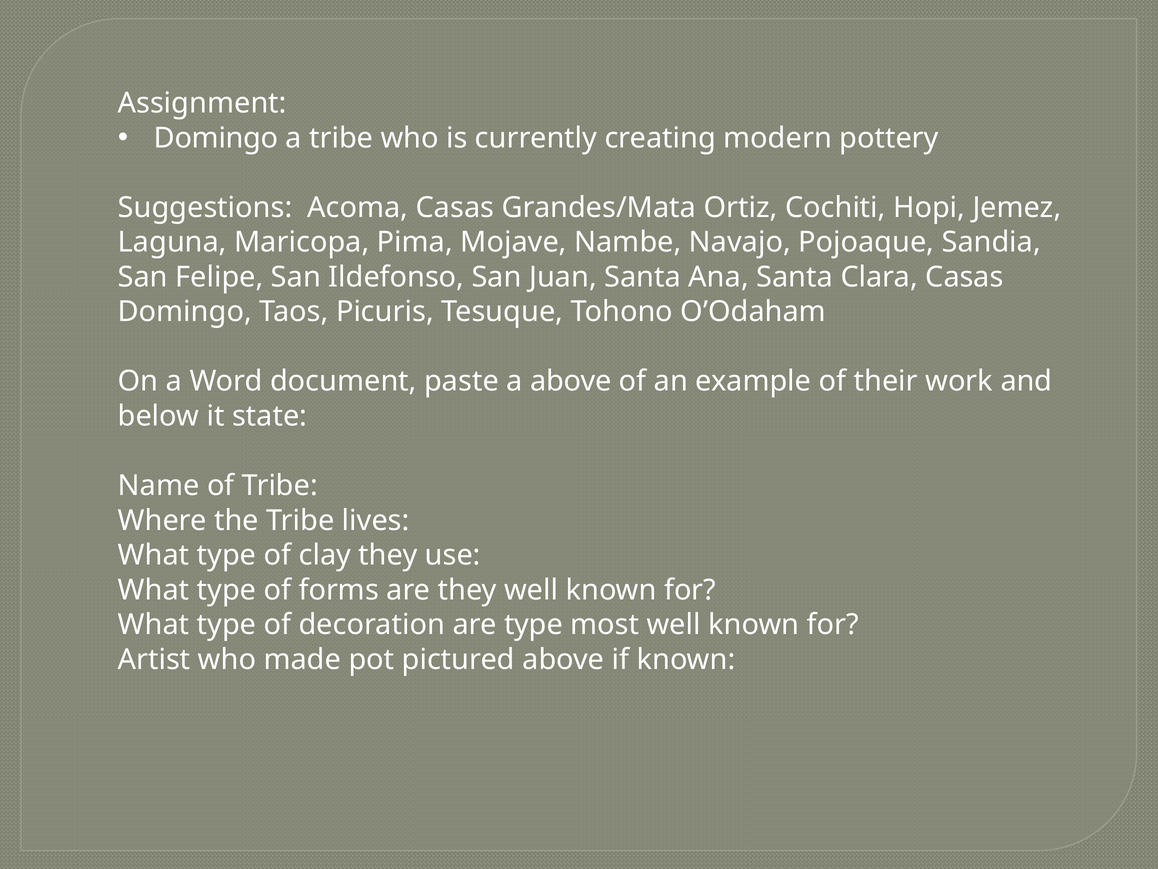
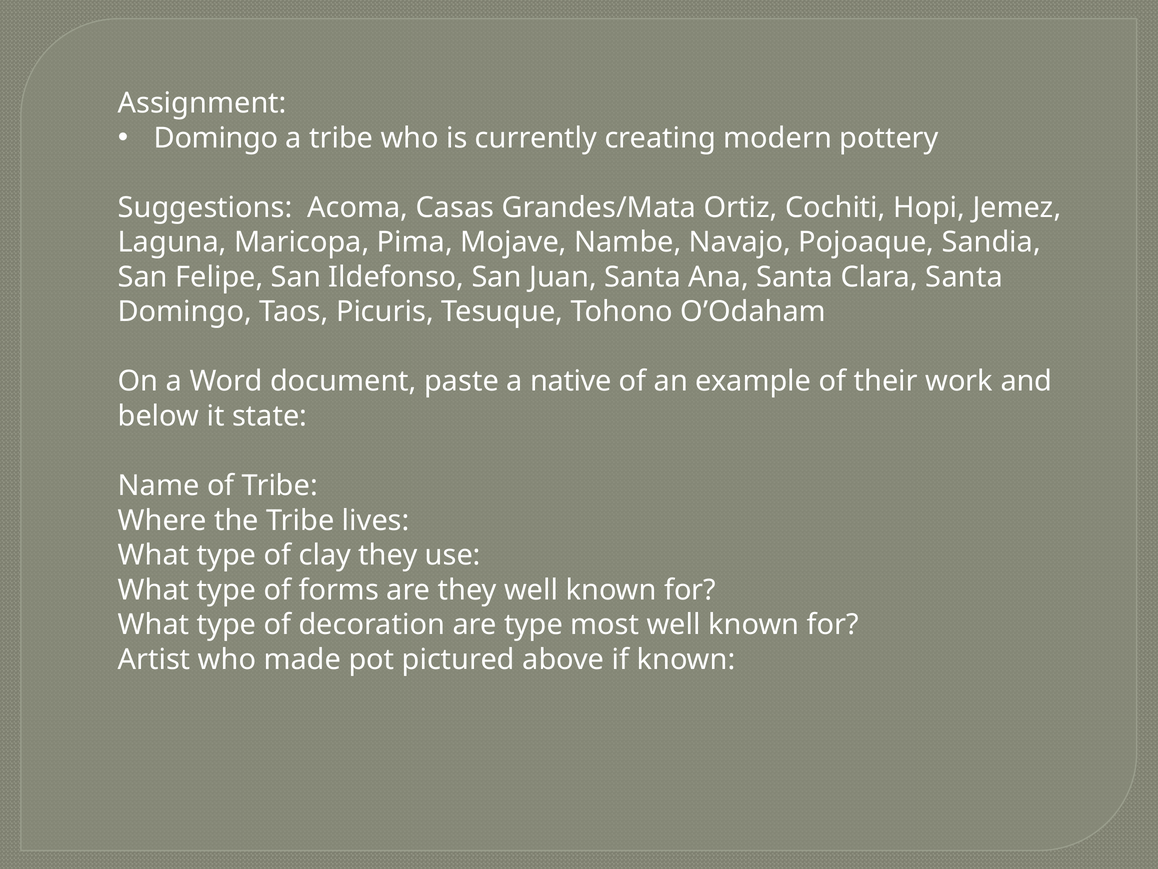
Clara Casas: Casas -> Santa (964, 277)
a above: above -> native (571, 381)
